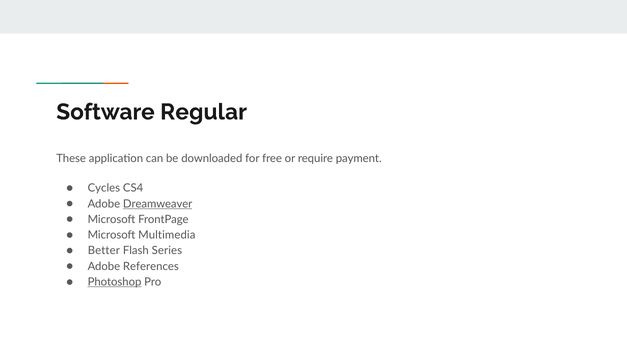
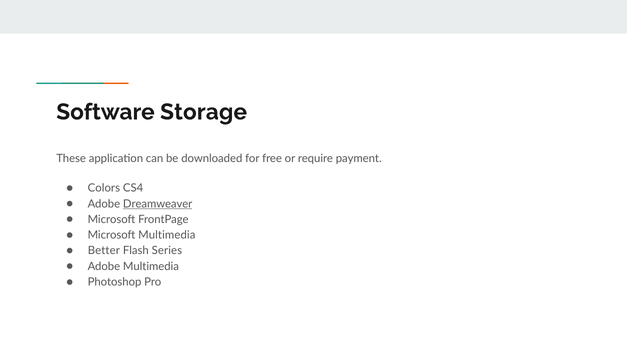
Regular: Regular -> Storage (204, 112)
Cycles: Cycles -> Colors (104, 188)
Adobe References: References -> Multimedia (151, 266)
Photoshop underline: present -> none (115, 282)
